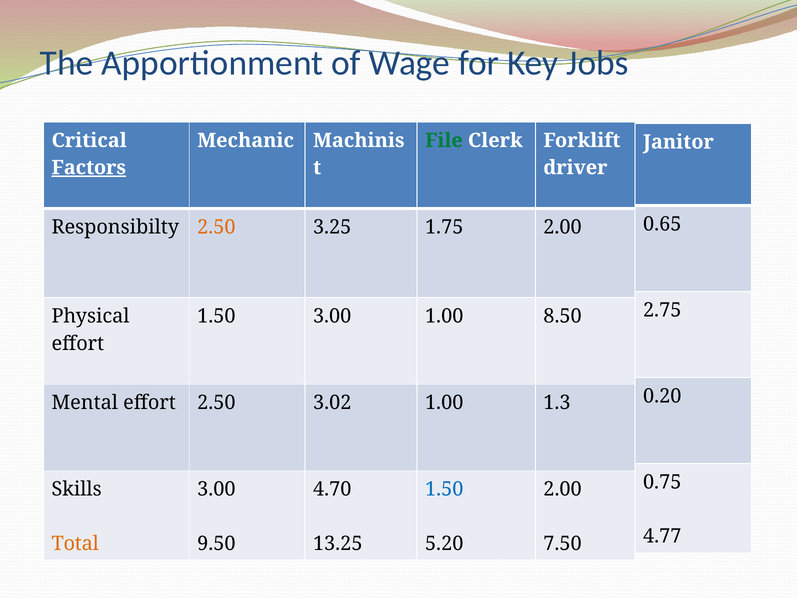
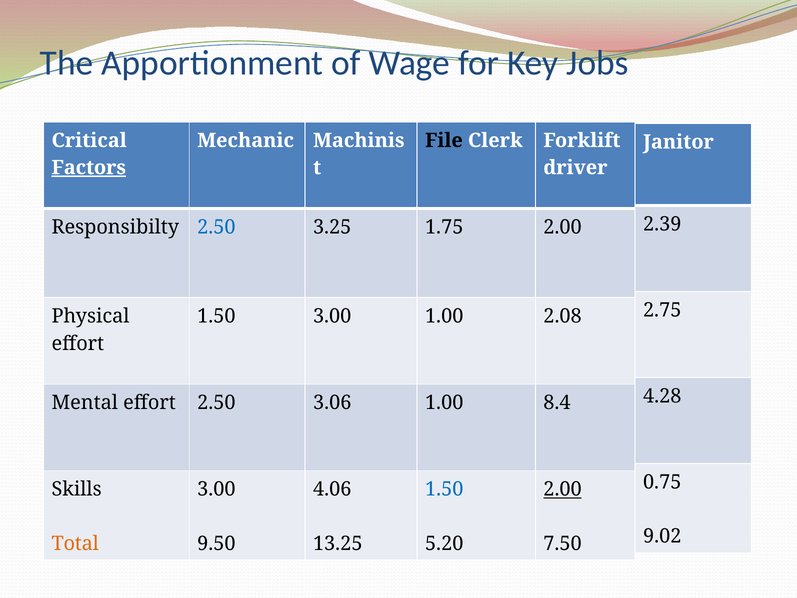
File colour: green -> black (444, 140)
0.65: 0.65 -> 2.39 (662, 224)
2.50 colour: orange -> blue (216, 227)
8.50: 8.50 -> 2.08 (563, 316)
0.20: 0.20 -> 4.28 (662, 396)
3.02: 3.02 -> 3.06 (332, 403)
1.3: 1.3 -> 8.4 (557, 403)
4.70: 4.70 -> 4.06 (332, 489)
2.00 underline: none -> present (563, 489)
4.77: 4.77 -> 9.02 (662, 536)
